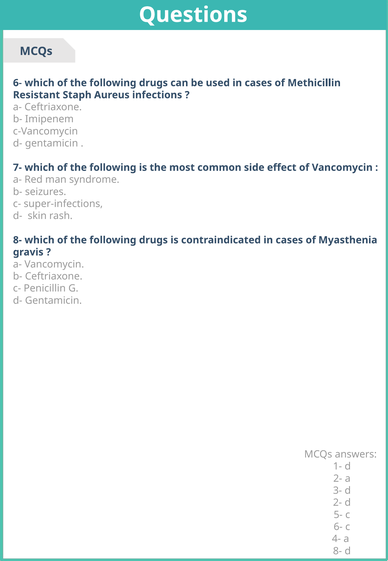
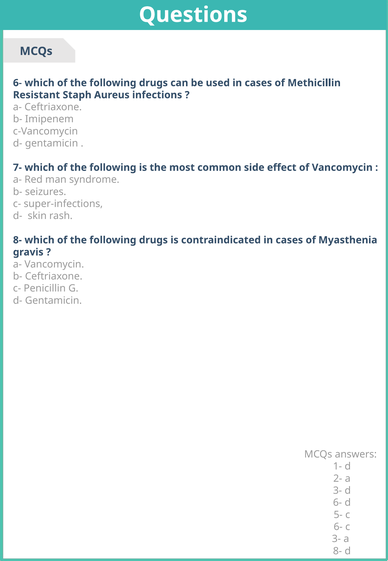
2-: 2- -> 6- (337, 502)
4-: 4- -> 3- (336, 538)
